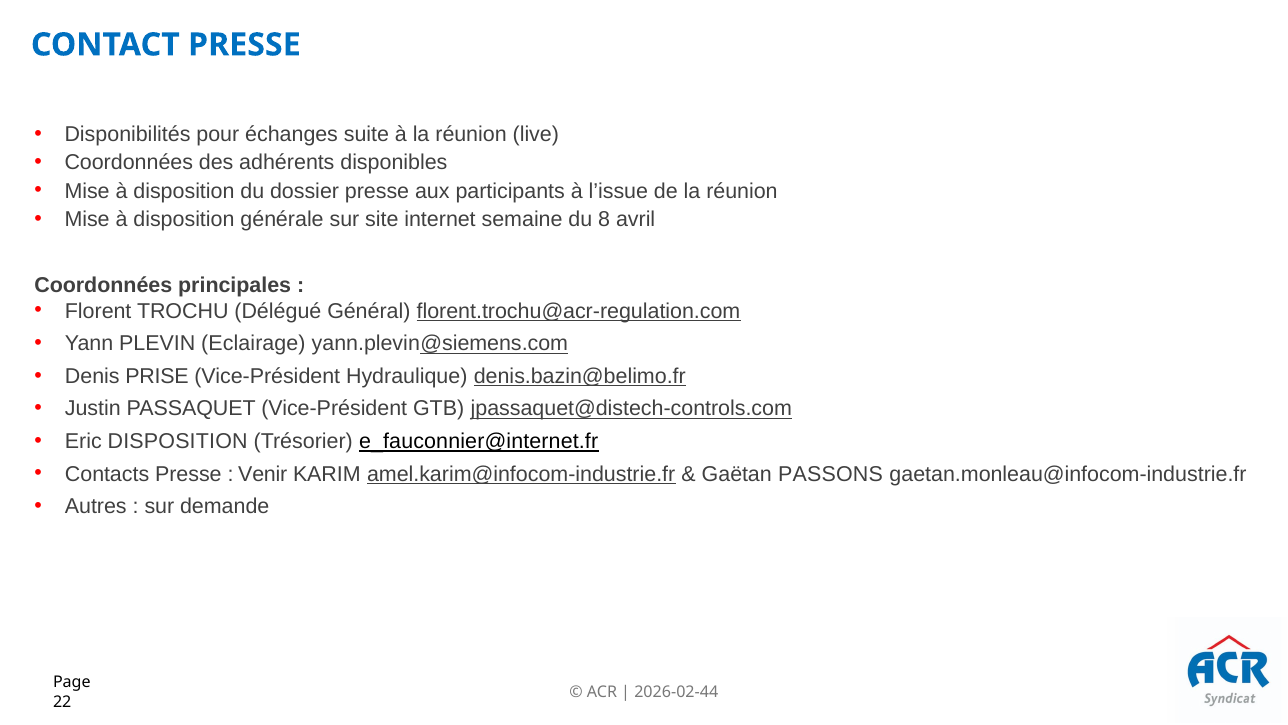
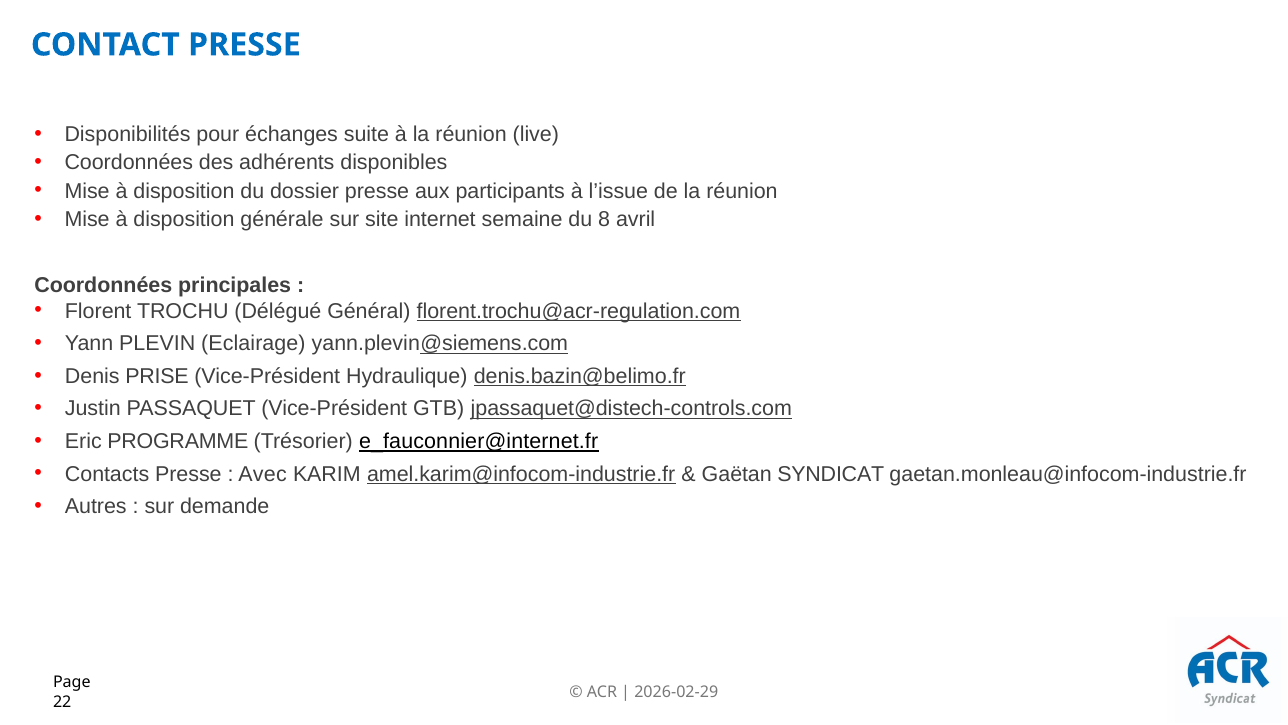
Eric DISPOSITION: DISPOSITION -> PROGRAMME (178, 441)
Venir: Venir -> Avec (263, 474)
PASSONS: PASSONS -> SYNDICAT (831, 474)
2026-02-44: 2026-02-44 -> 2026-02-29 (676, 692)
